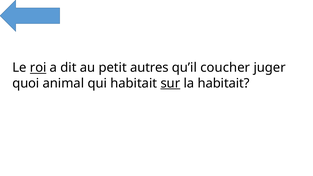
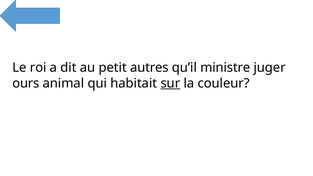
roi underline: present -> none (38, 68)
coucher: coucher -> ministre (225, 68)
quoi: quoi -> ours (26, 83)
la habitait: habitait -> couleur (224, 83)
